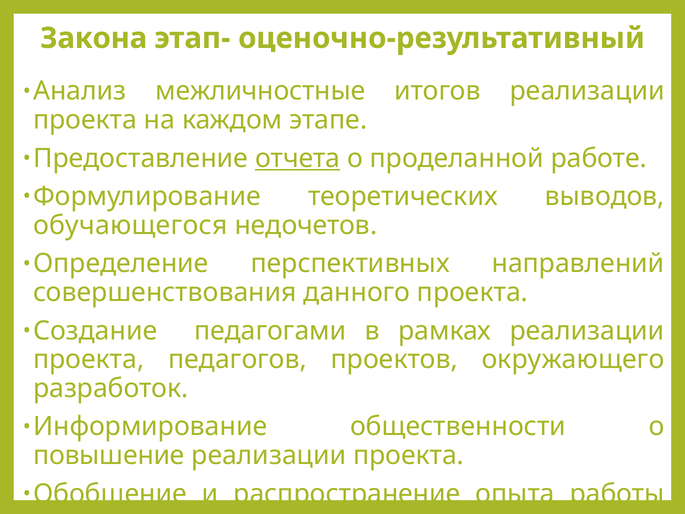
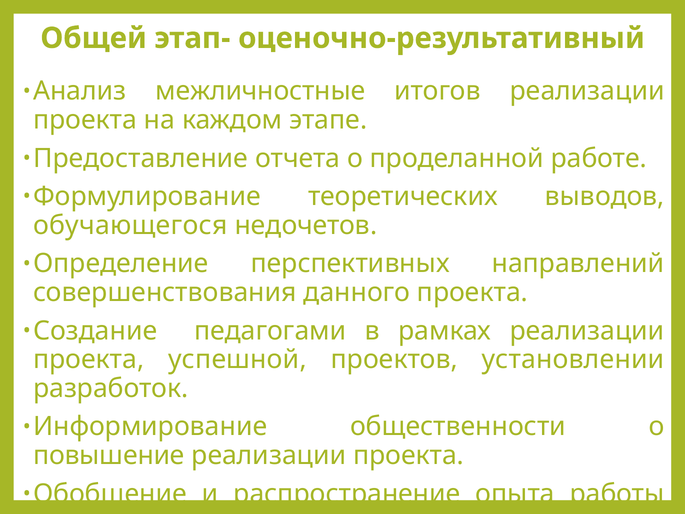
Закона: Закона -> Общей (94, 38)
отчета underline: present -> none (298, 158)
проекта педагогов: педагогов -> успешной (237, 359)
окружающего: окружающего -> установлении (573, 359)
